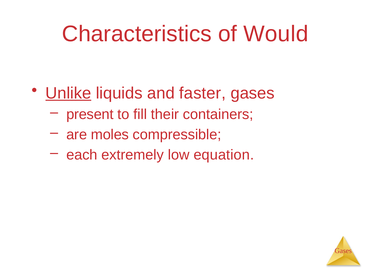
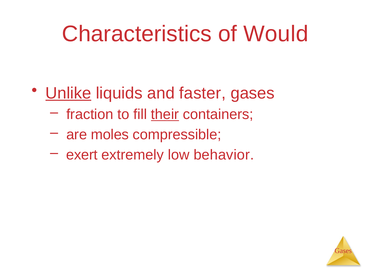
present: present -> fraction (90, 115)
their underline: none -> present (165, 115)
each: each -> exert (82, 155)
equation: equation -> behavior (224, 155)
